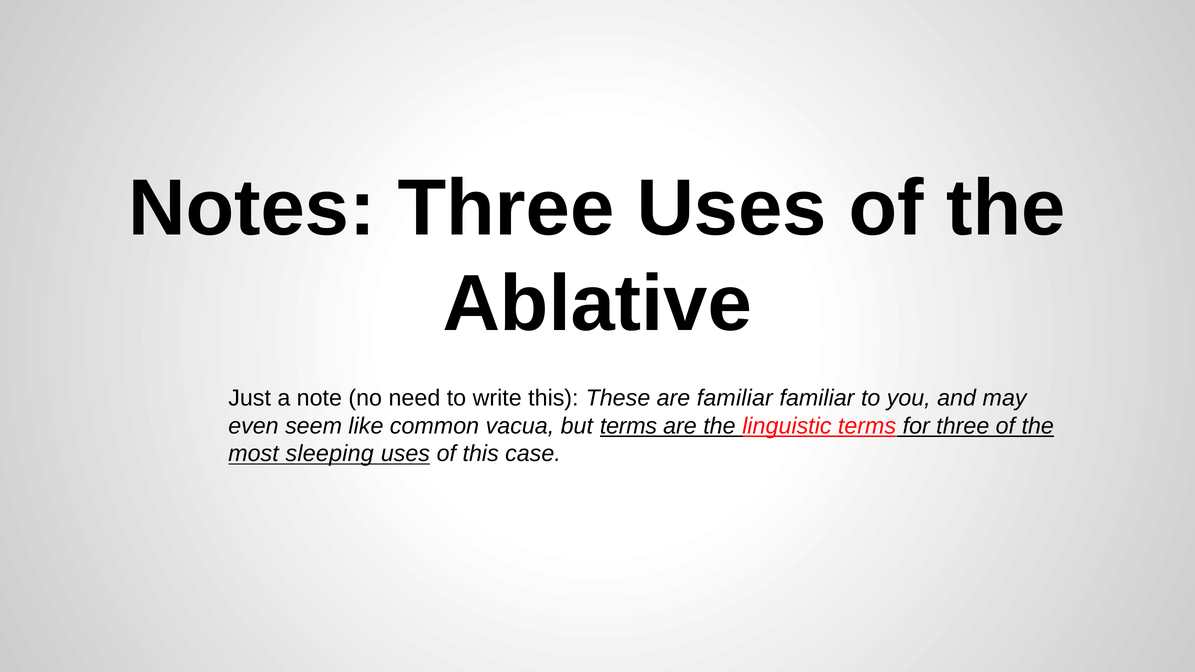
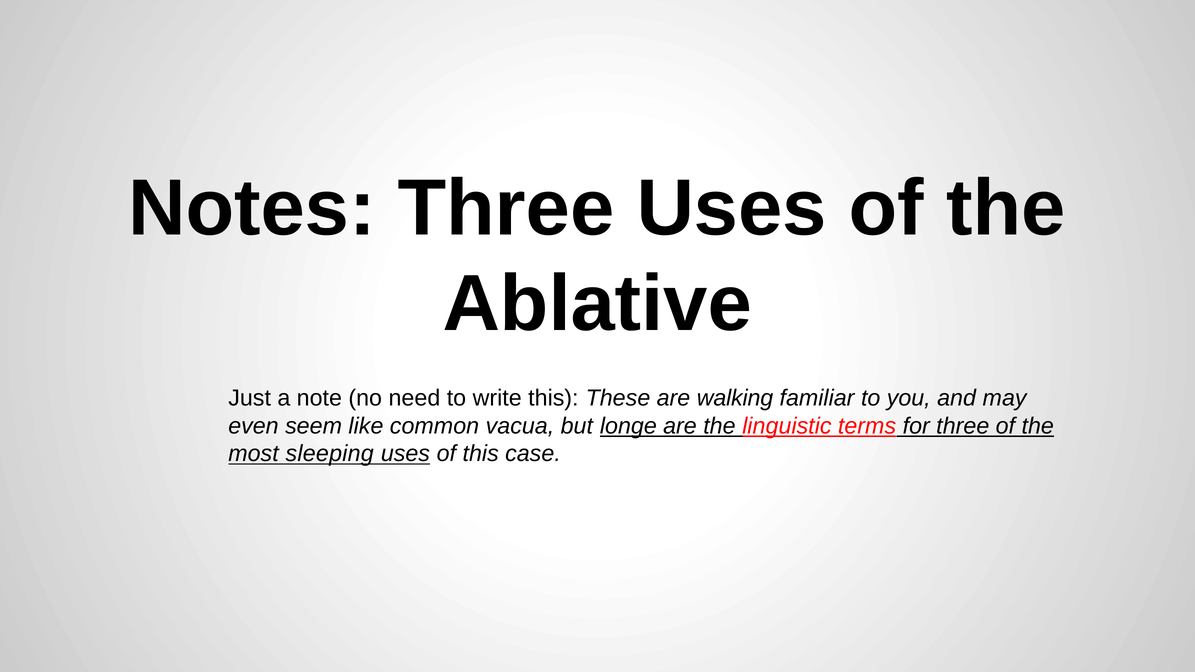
are familiar: familiar -> walking (735, 398)
but terms: terms -> longe (628, 426)
